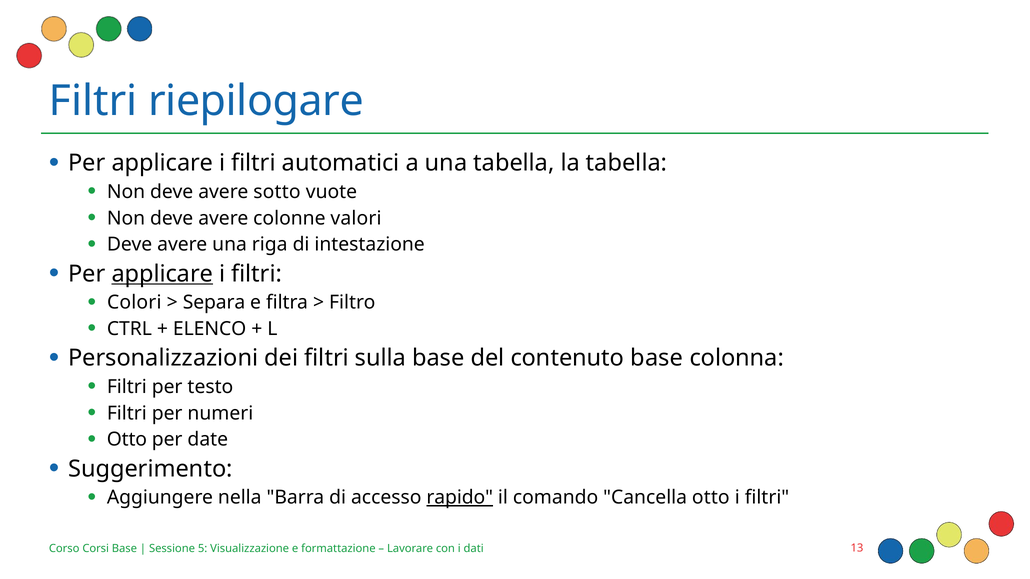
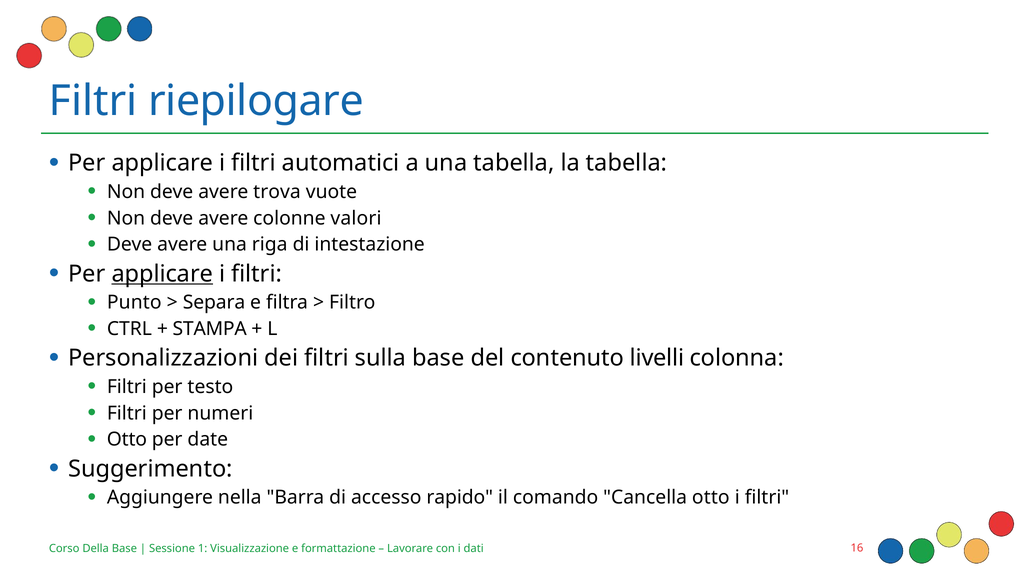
sotto: sotto -> trova (277, 192)
Colori: Colori -> Punto (134, 303)
ELENCO: ELENCO -> STAMPA (210, 329)
contenuto base: base -> livelli (657, 358)
rapido underline: present -> none (460, 498)
Corsi: Corsi -> Della (96, 549)
5: 5 -> 1 (203, 549)
13: 13 -> 16 (857, 548)
